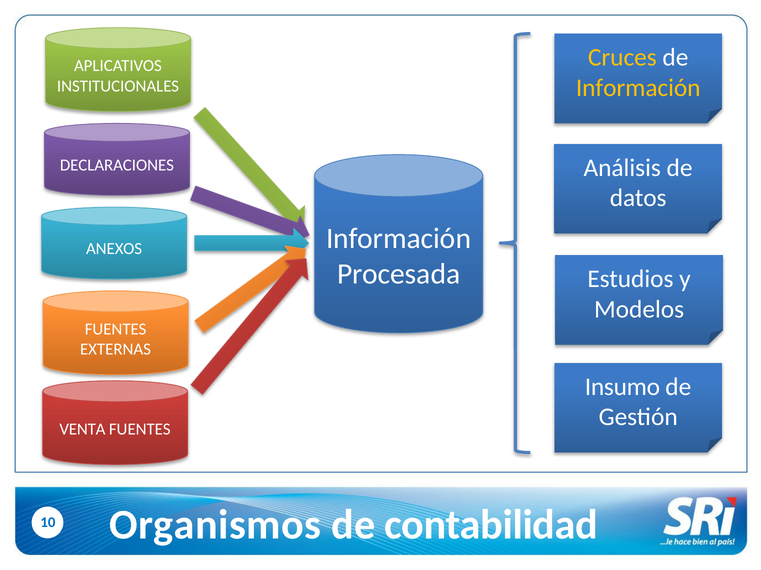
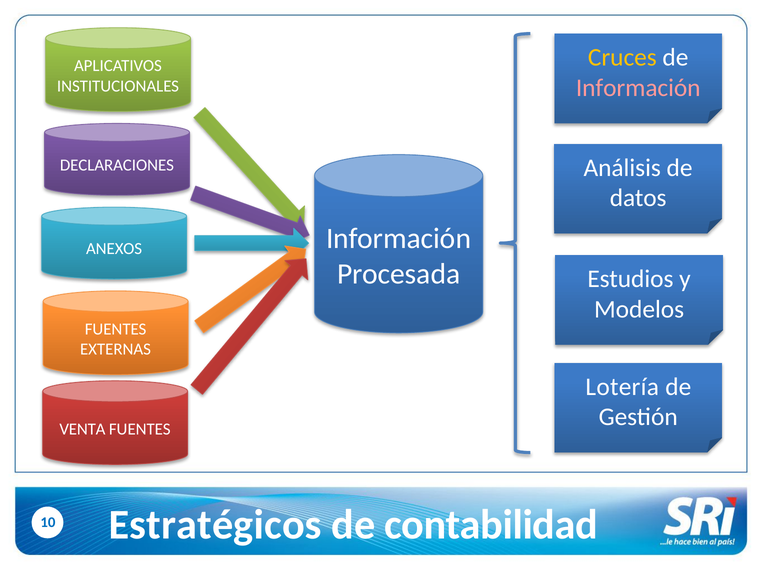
Información colour: yellow -> pink (638, 88)
Insumo: Insumo -> Lotería (622, 387)
Organismos: Organismos -> Estratégicos (215, 526)
